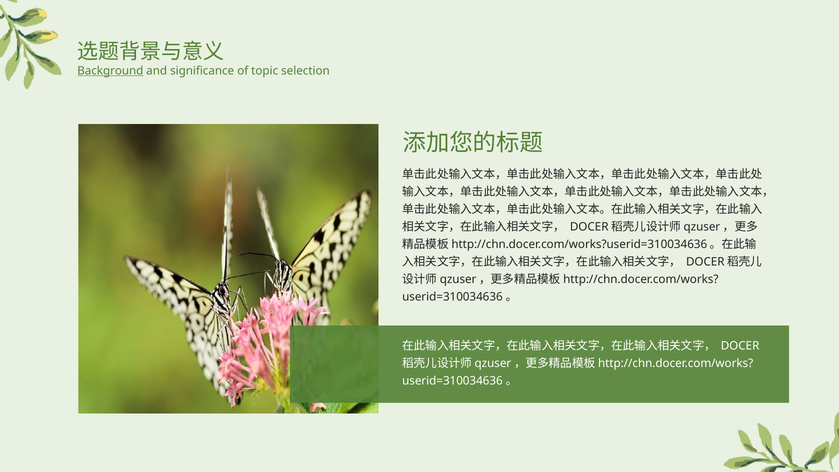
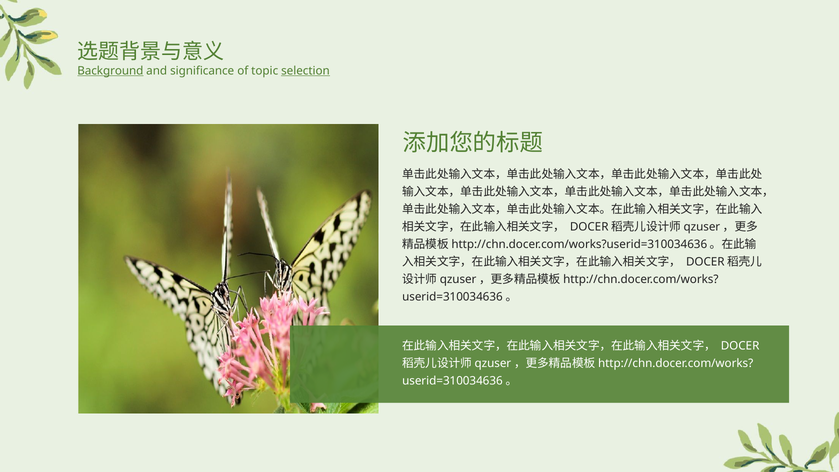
selection underline: none -> present (305, 71)
